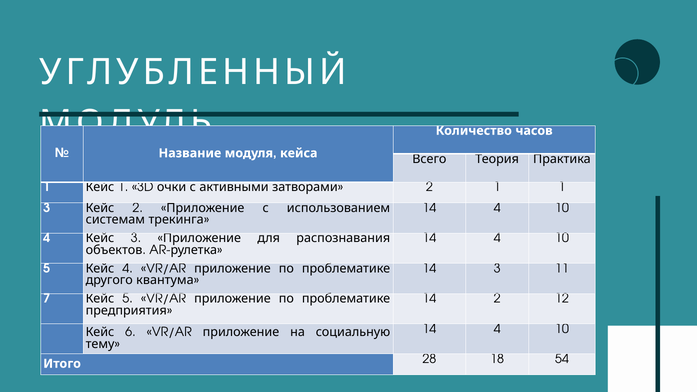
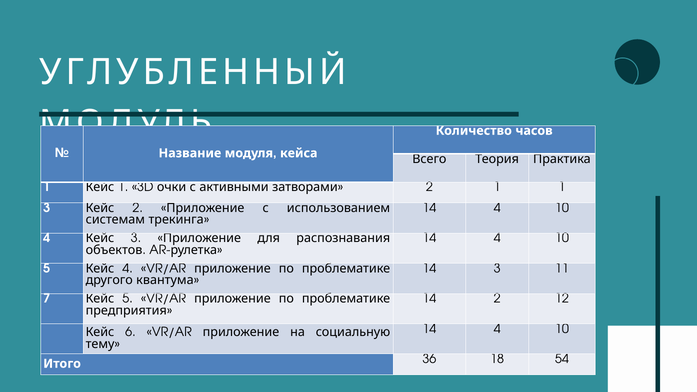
28: 28 -> 36 (429, 359)
